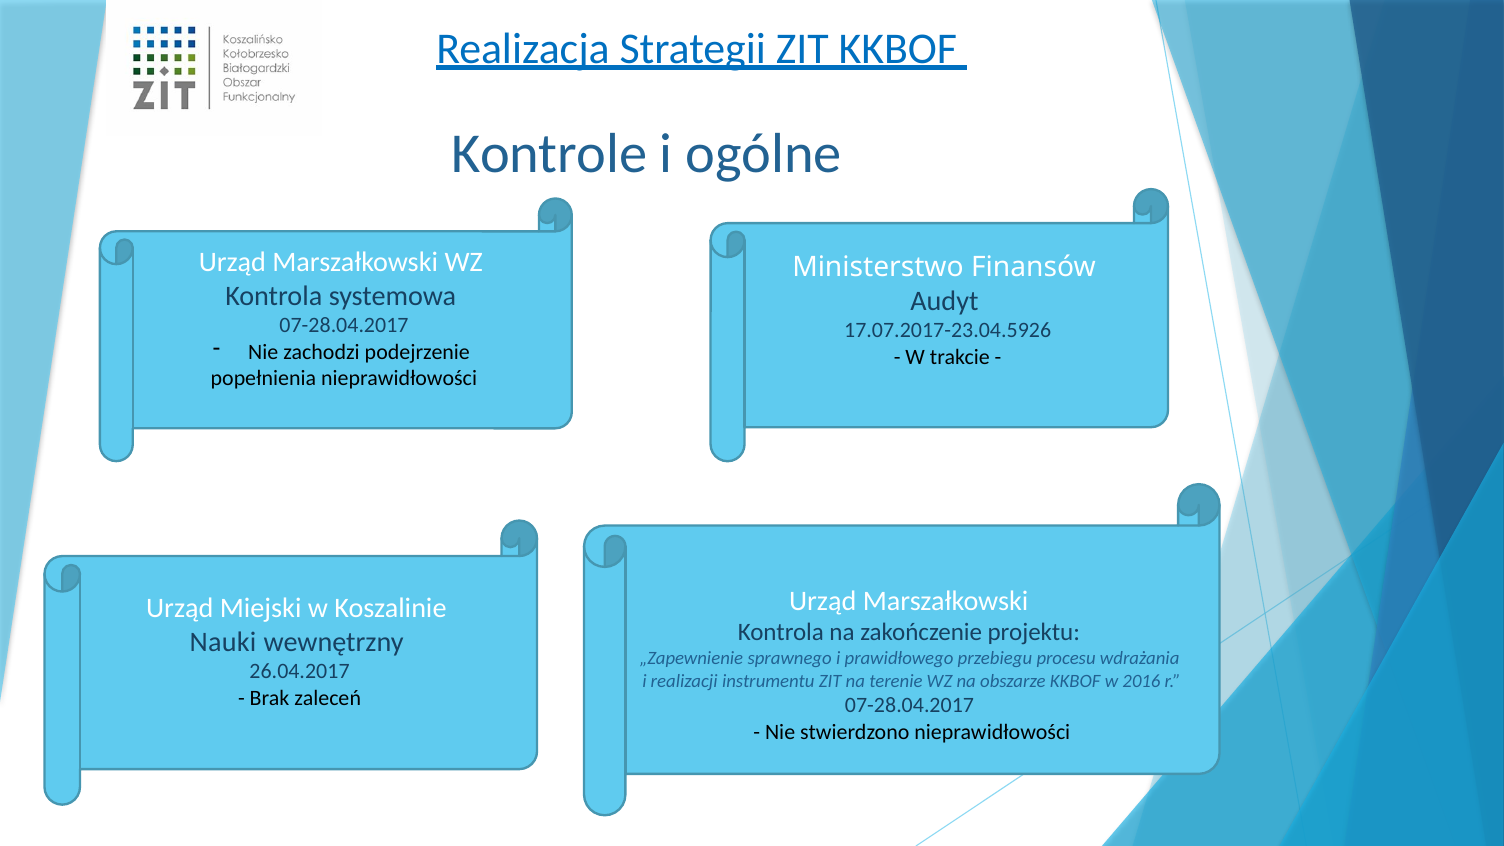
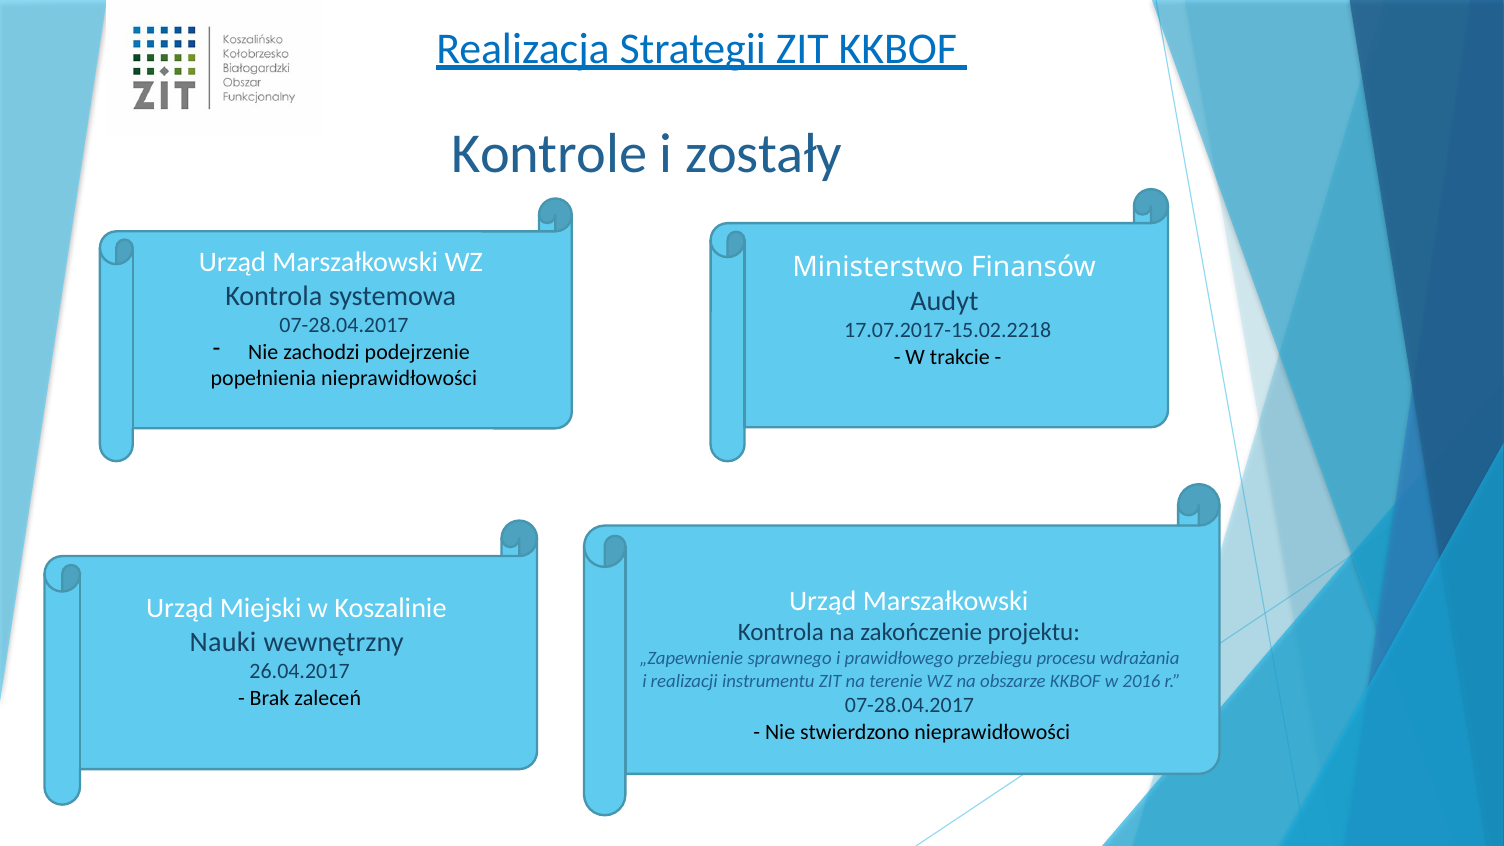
ogólne: ogólne -> zostały (764, 154)
17.07.2017-23.04.5926: 17.07.2017-23.04.5926 -> 17.07.2017-15.02.2218 (948, 330)
